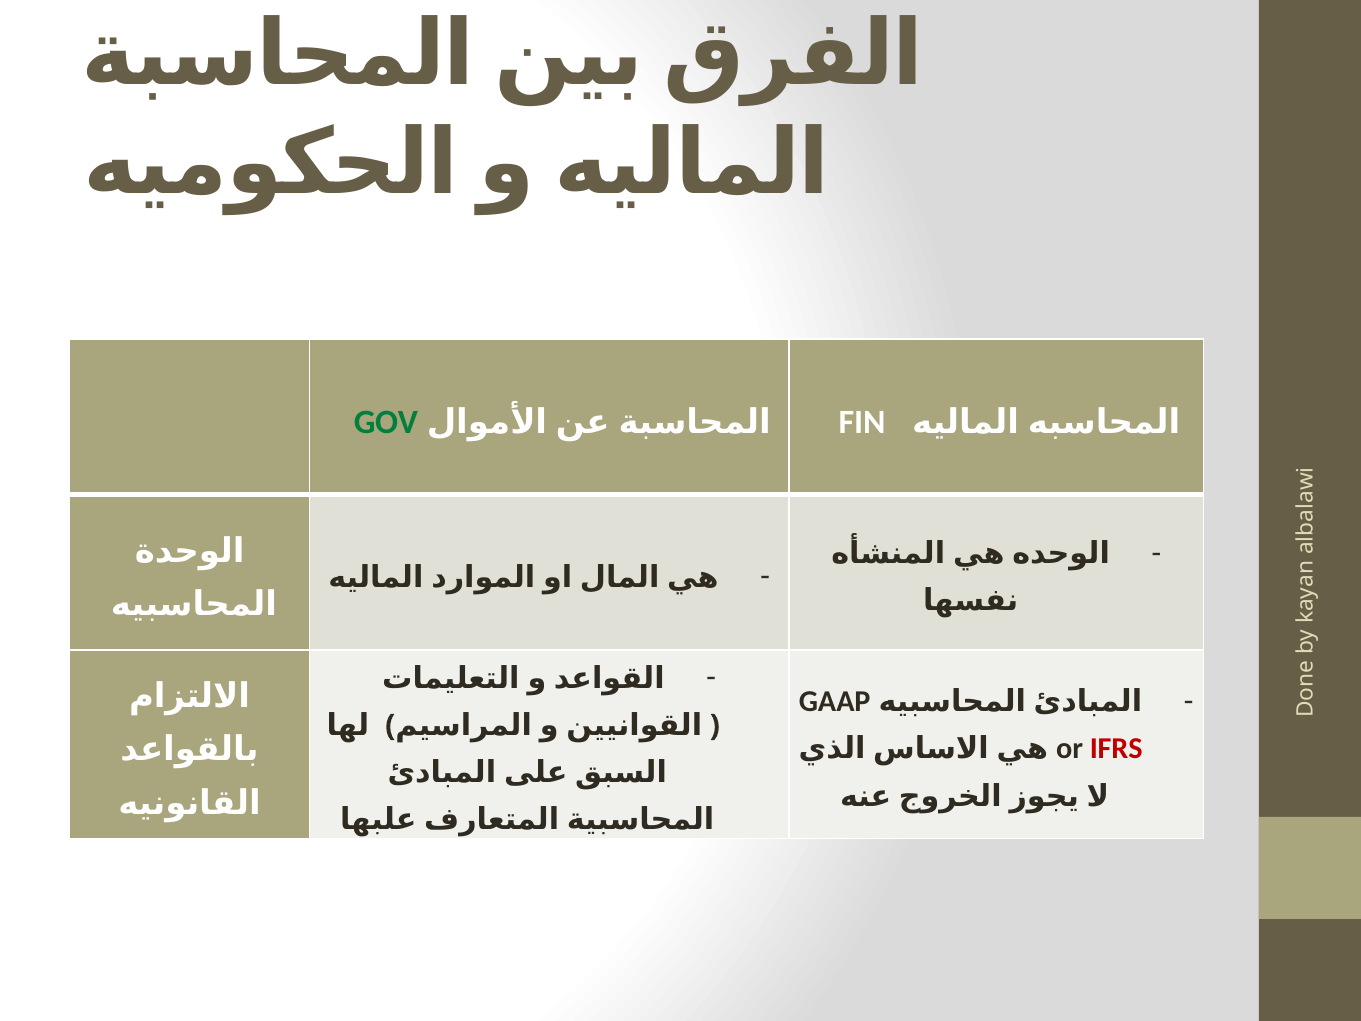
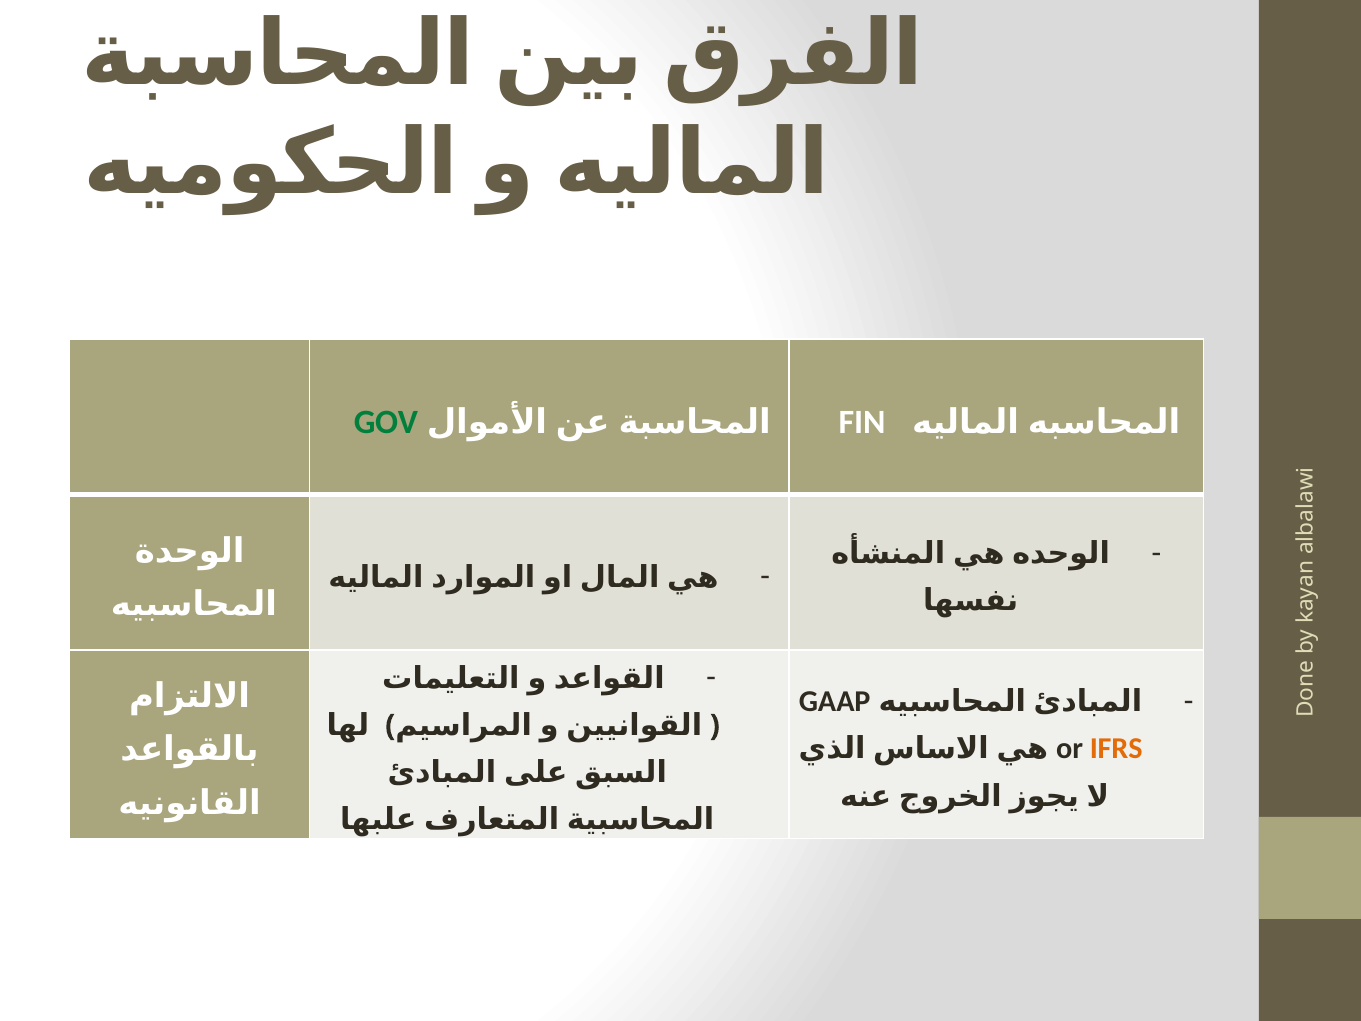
IFRS colour: red -> orange (1116, 749)
